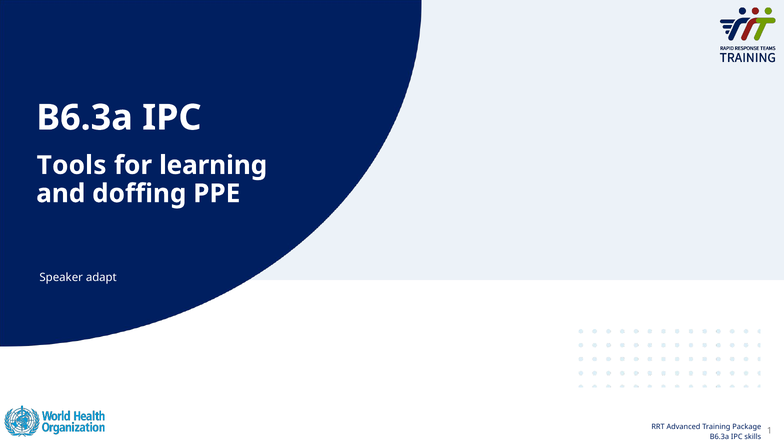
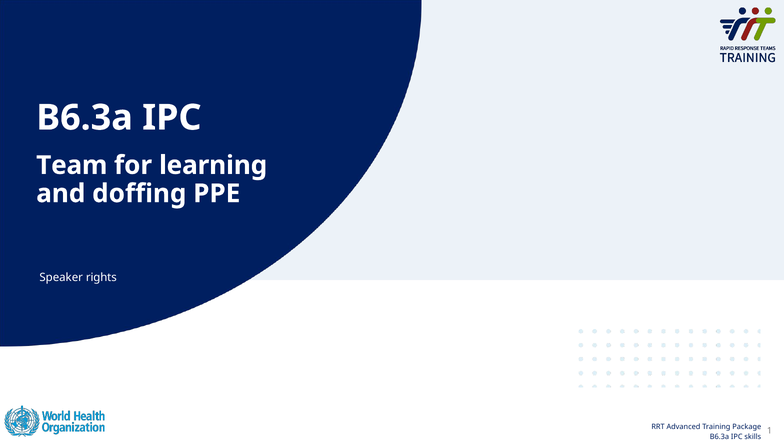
Tools: Tools -> Team (72, 165)
adapt: adapt -> rights (101, 277)
